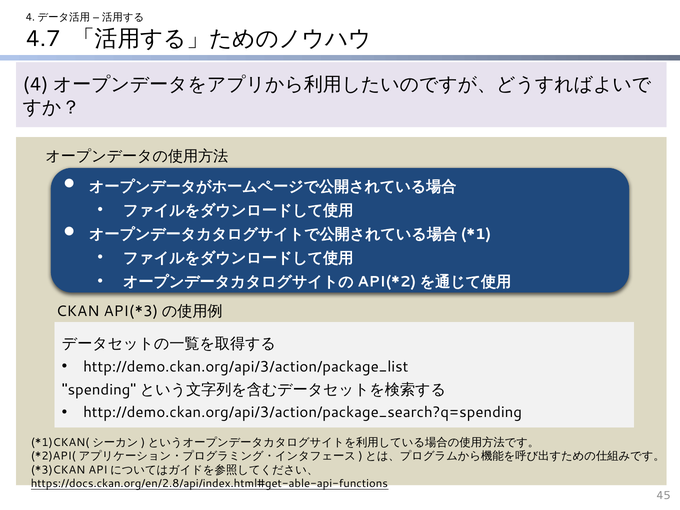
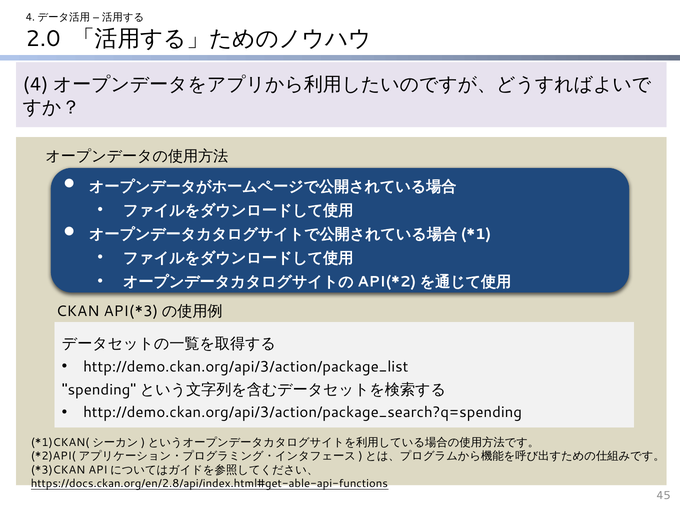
4.7: 4.7 -> 2.0 (43, 39)
